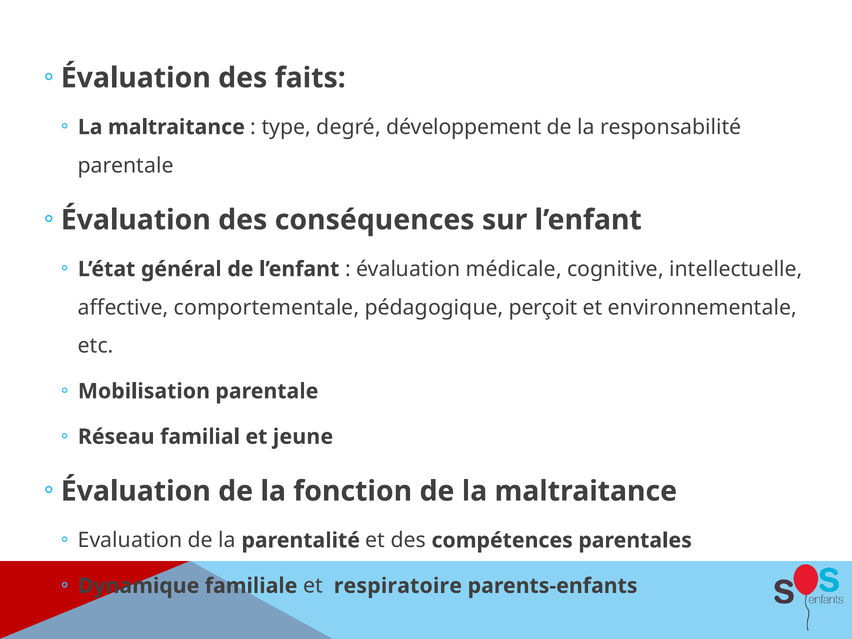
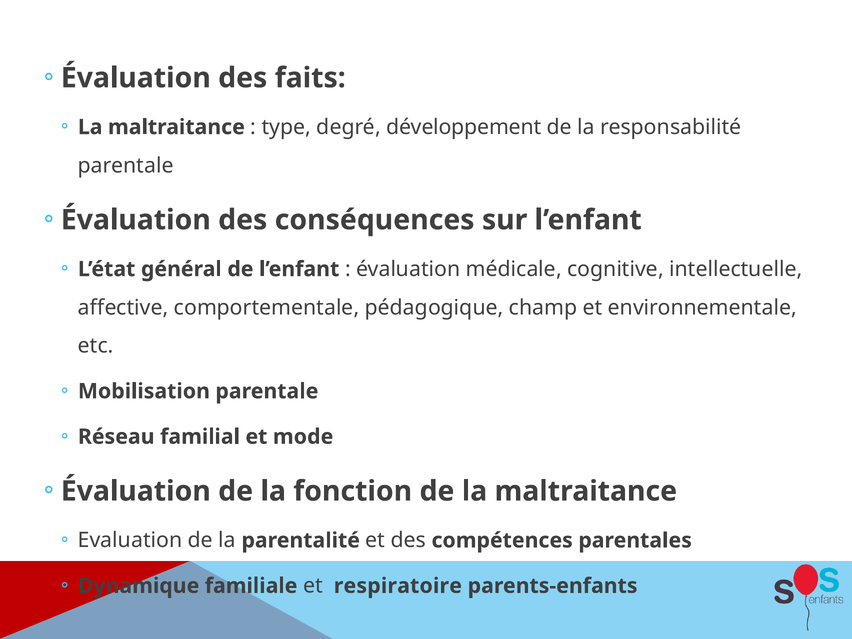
perçoit: perçoit -> champ (543, 308)
jeune: jeune -> mode (303, 437)
